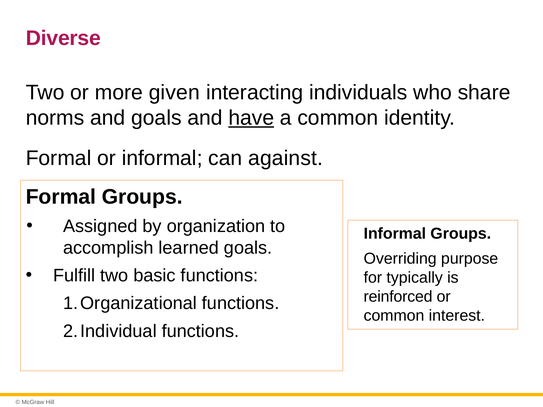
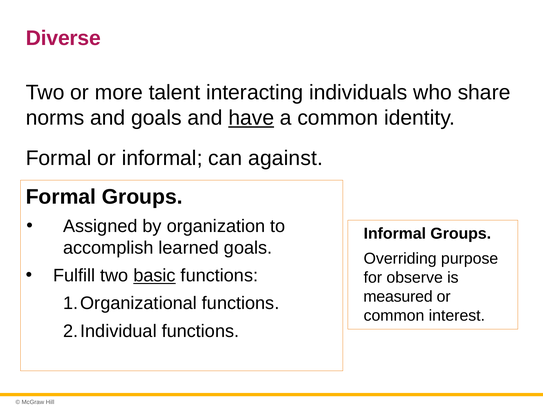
given: given -> talent (174, 93)
basic underline: none -> present (155, 276)
typically: typically -> observe (415, 278)
reinforced: reinforced -> measured (398, 297)
